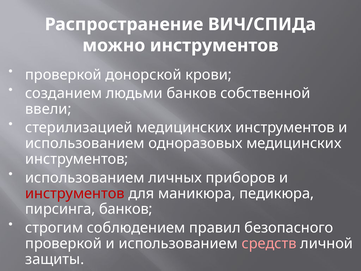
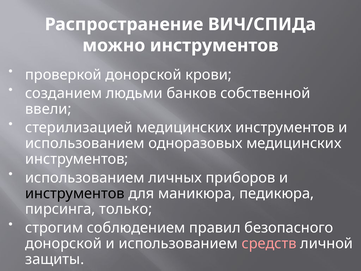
инструментов colour: red -> black (75, 193)
пирсинга банков: банков -> только (126, 209)
проверкой: проверкой -> донорской (64, 243)
